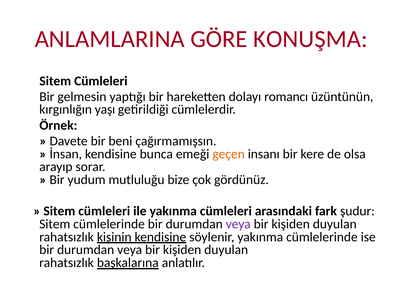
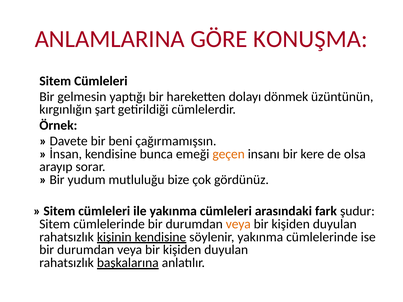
romancı: romancı -> dönmek (286, 97)
yaşı: yaşı -> şart (105, 110)
veya colour: purple -> orange (238, 224)
